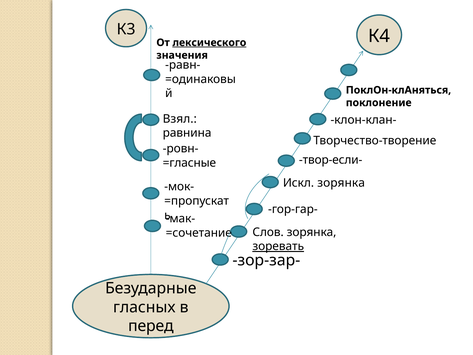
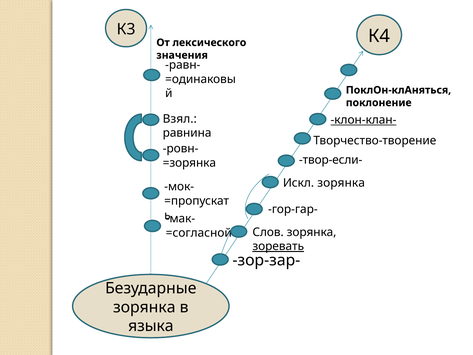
лексического underline: present -> none (209, 43)
клон-клан- underline: none -> present (363, 120)
=гласные: =гласные -> =зорянка (189, 163)
=сочетание: =сочетание -> =согласной (199, 233)
гласных: гласных -> зорянка (144, 307)
перед: перед -> языка (151, 326)
